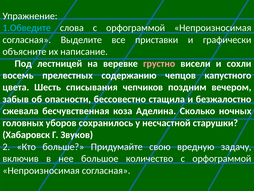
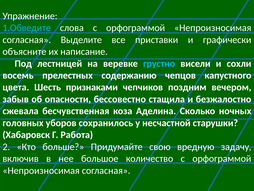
грустно colour: pink -> light blue (159, 63)
списывания: списывания -> признаками (92, 87)
Звуков: Звуков -> Работа (77, 135)
